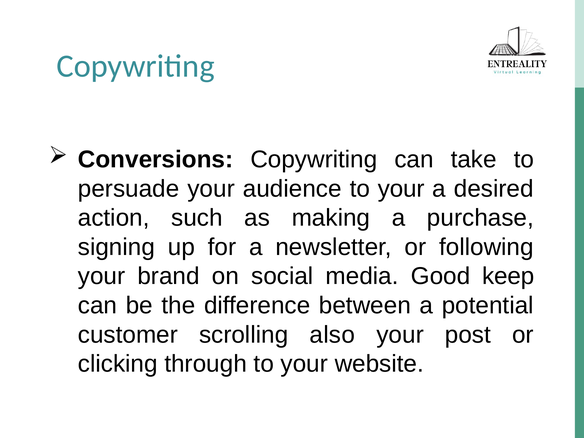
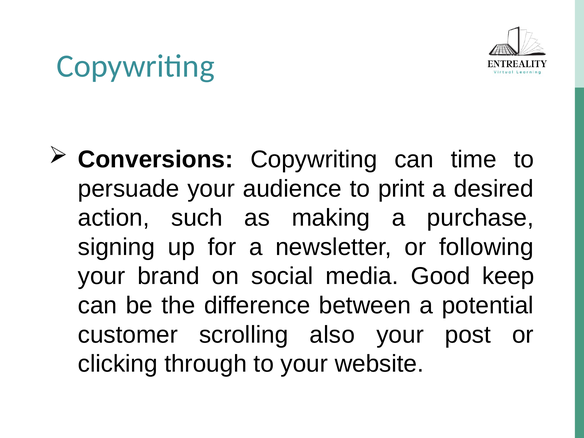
take: take -> time (474, 159)
audience to your: your -> print (401, 189)
